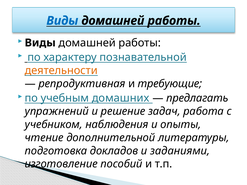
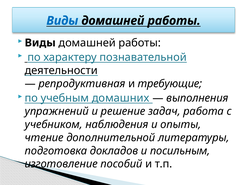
деятельности colour: orange -> black (61, 71)
предлагать: предлагать -> выполнения (197, 98)
заданиями: заданиями -> посильным (180, 151)
